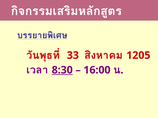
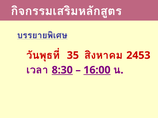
33: 33 -> 35 (73, 56)
1205: 1205 -> 2453 (138, 56)
16:00 underline: none -> present (97, 70)
